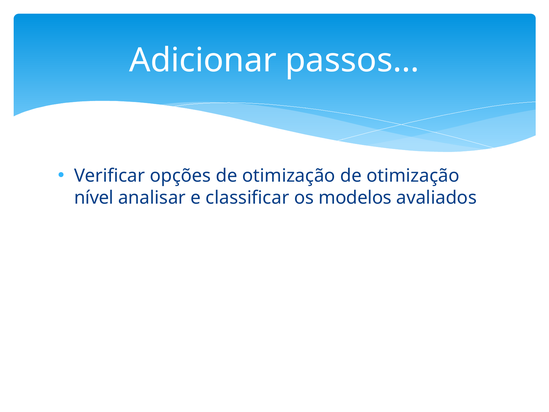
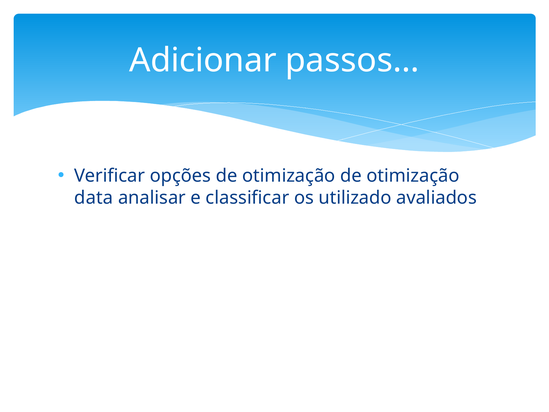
nível: nível -> data (94, 198)
modelos: modelos -> utilizado (355, 198)
